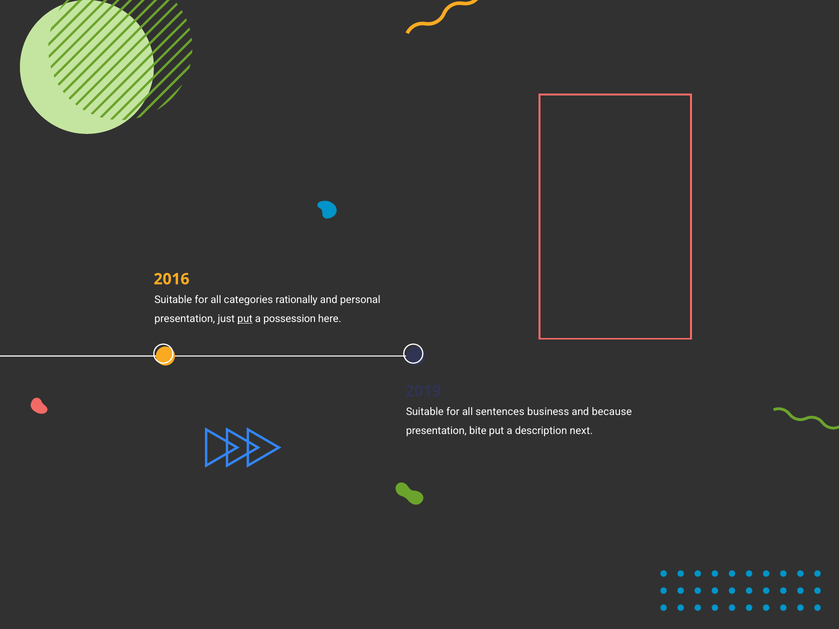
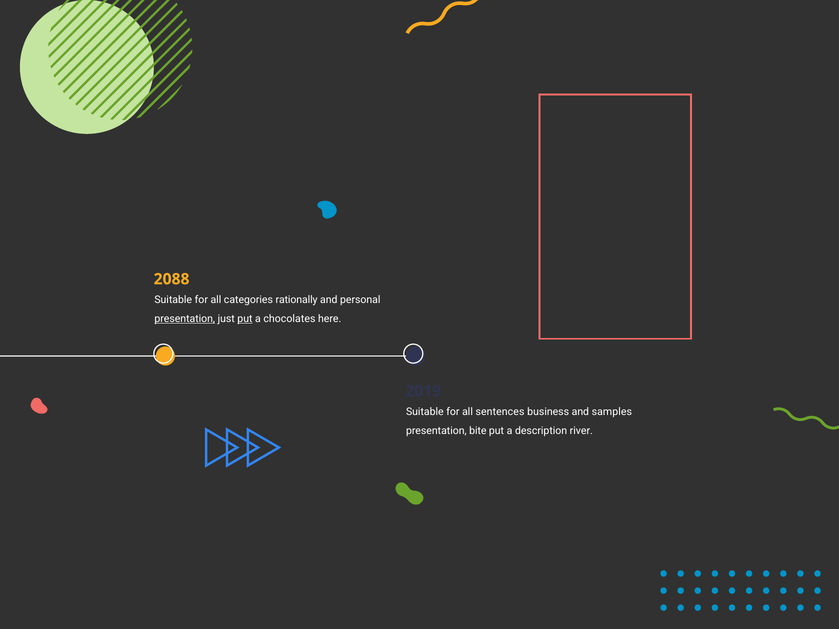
2016: 2016 -> 2088 (172, 279)
presentation underline: none -> present (185, 319)
possession: possession -> chocolates (289, 319)
because: because -> samples (612, 412)
next: next -> river (581, 431)
